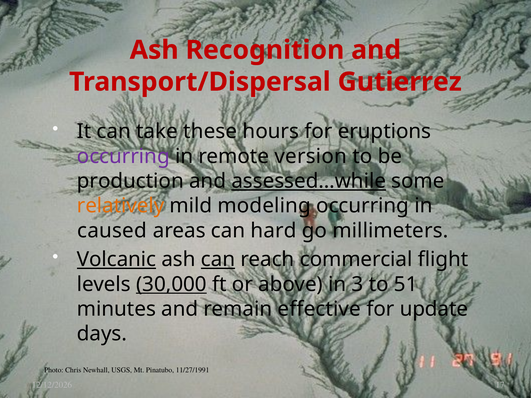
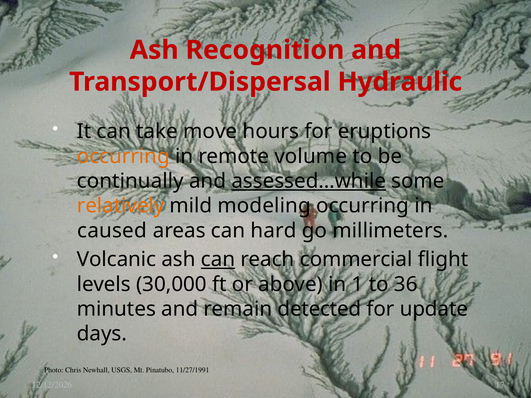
Gutierrez: Gutierrez -> Hydraulic (400, 82)
these: these -> move (210, 132)
occurring colour: purple -> orange (123, 156)
version: version -> volume (311, 156)
production: production -> continually (130, 181)
Volcanic underline: present -> none (117, 260)
30,000 underline: present -> none (171, 284)
3: 3 -> 1 (358, 284)
51: 51 -> 36 (406, 284)
effective: effective -> detected (319, 309)
